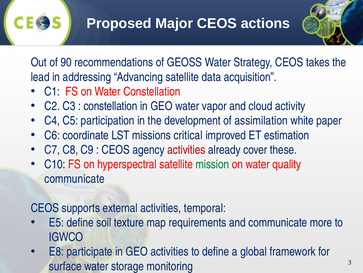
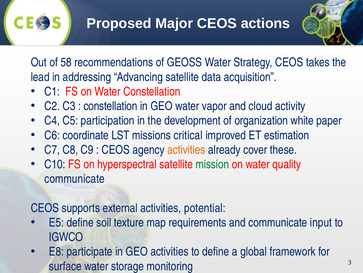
90: 90 -> 58 (66, 62)
assimilation: assimilation -> organization (261, 120)
activities colour: red -> orange (186, 149)
temporal: temporal -> potential (205, 207)
more: more -> input (321, 222)
